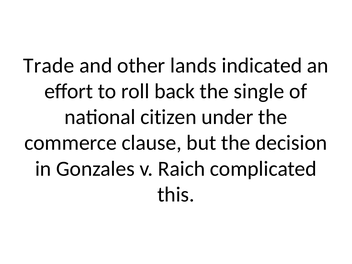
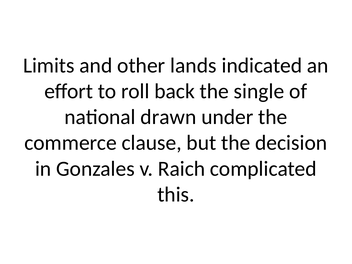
Trade: Trade -> Limits (49, 65)
citizen: citizen -> drawn (168, 117)
